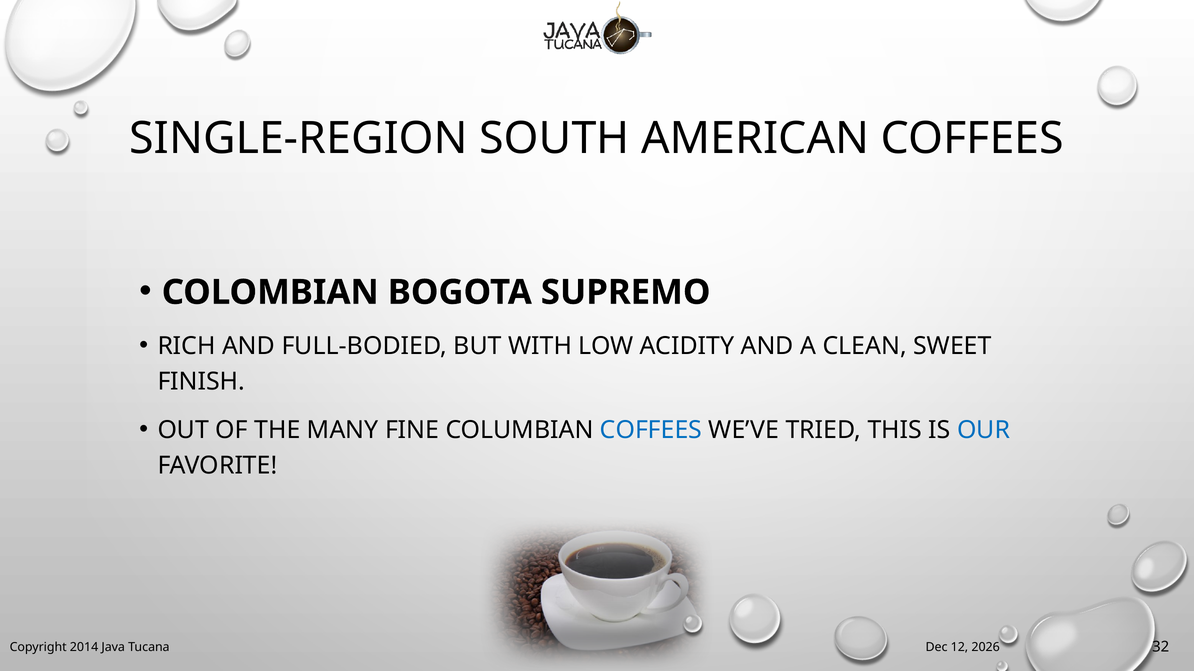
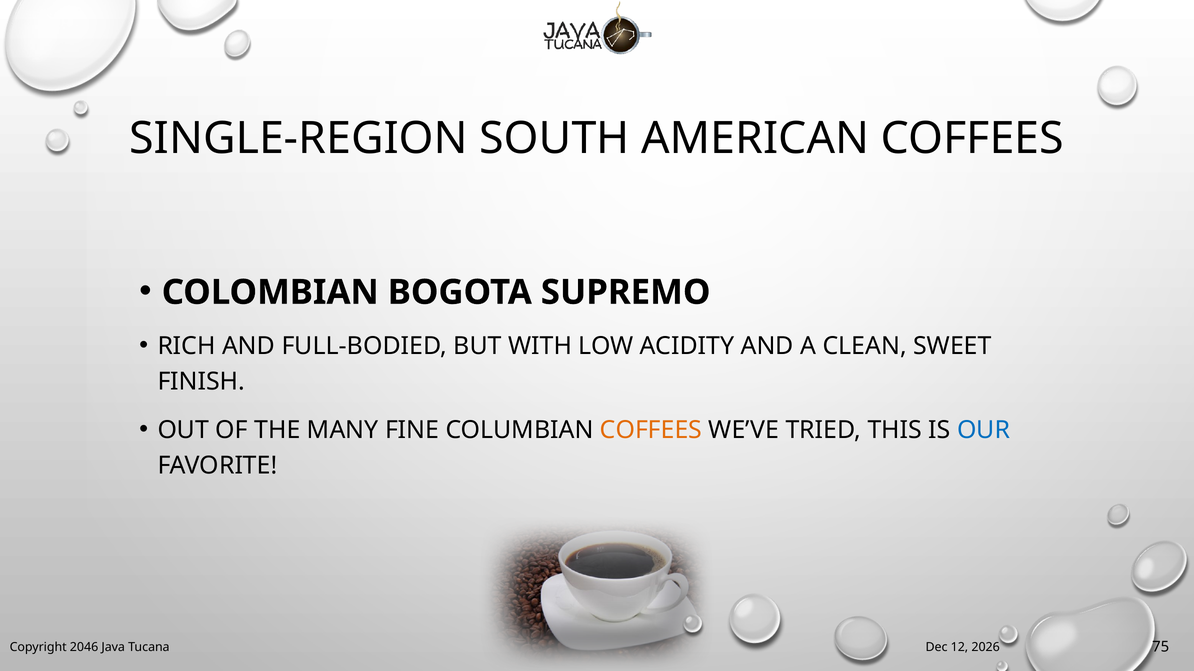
COFFEES colour: blue -> orange (651, 430)
2014: 2014 -> 2046 (84, 648)
32: 32 -> 75 (1161, 648)
